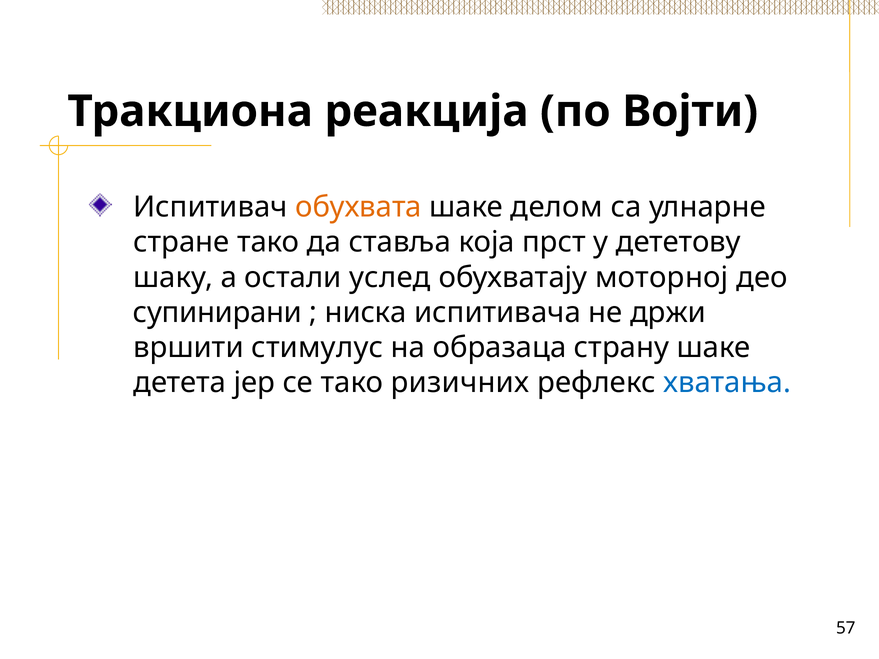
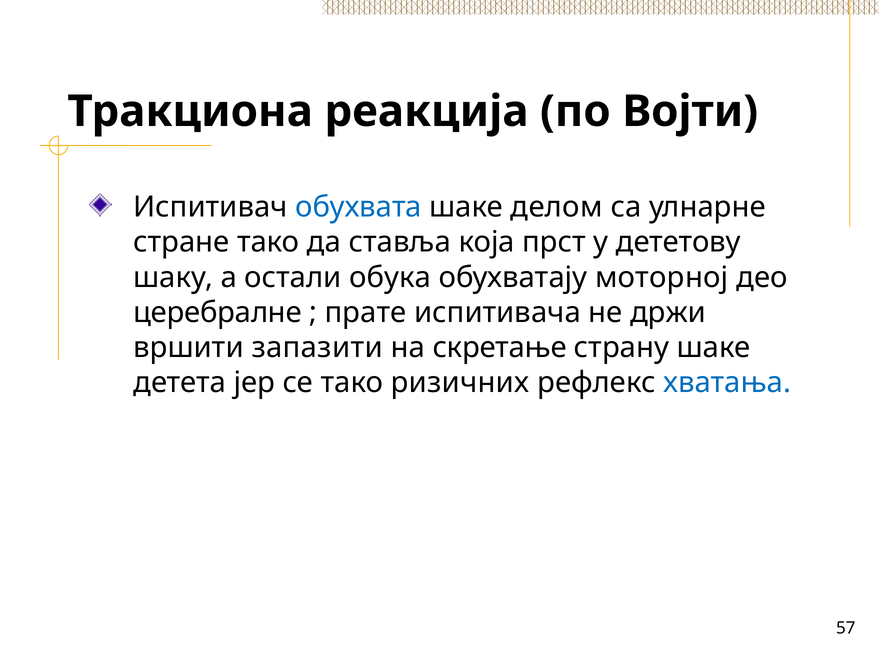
обухвата colour: orange -> blue (359, 207)
услед: услед -> обука (390, 277)
супинирани: супинирани -> церебралне (218, 313)
ниска: ниска -> прате (366, 313)
стимулус: стимулус -> запазити (317, 348)
образаца: образаца -> скретање (500, 348)
